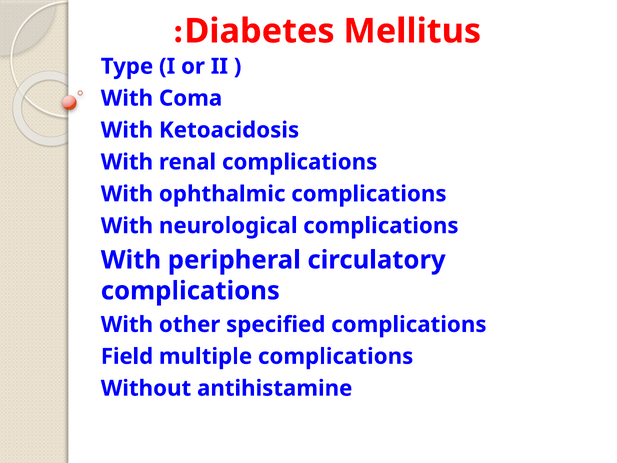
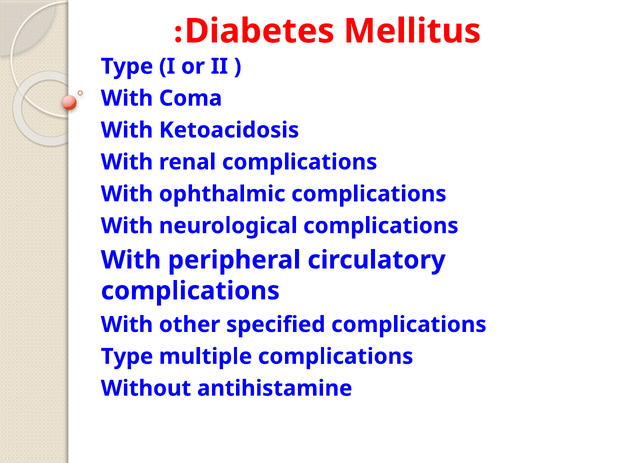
Field: Field -> Type (127, 356)
